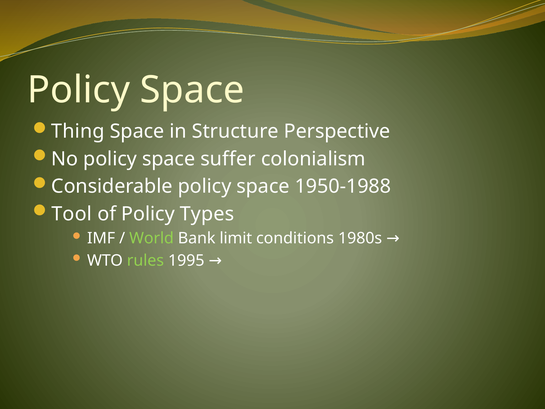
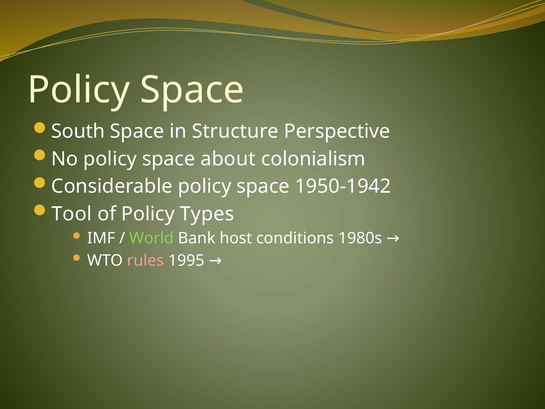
Thing: Thing -> South (78, 131)
suffer: suffer -> about (228, 159)
1950-1988: 1950-1988 -> 1950-1942 (343, 186)
limit: limit -> host (236, 238)
rules colour: light green -> pink (145, 260)
